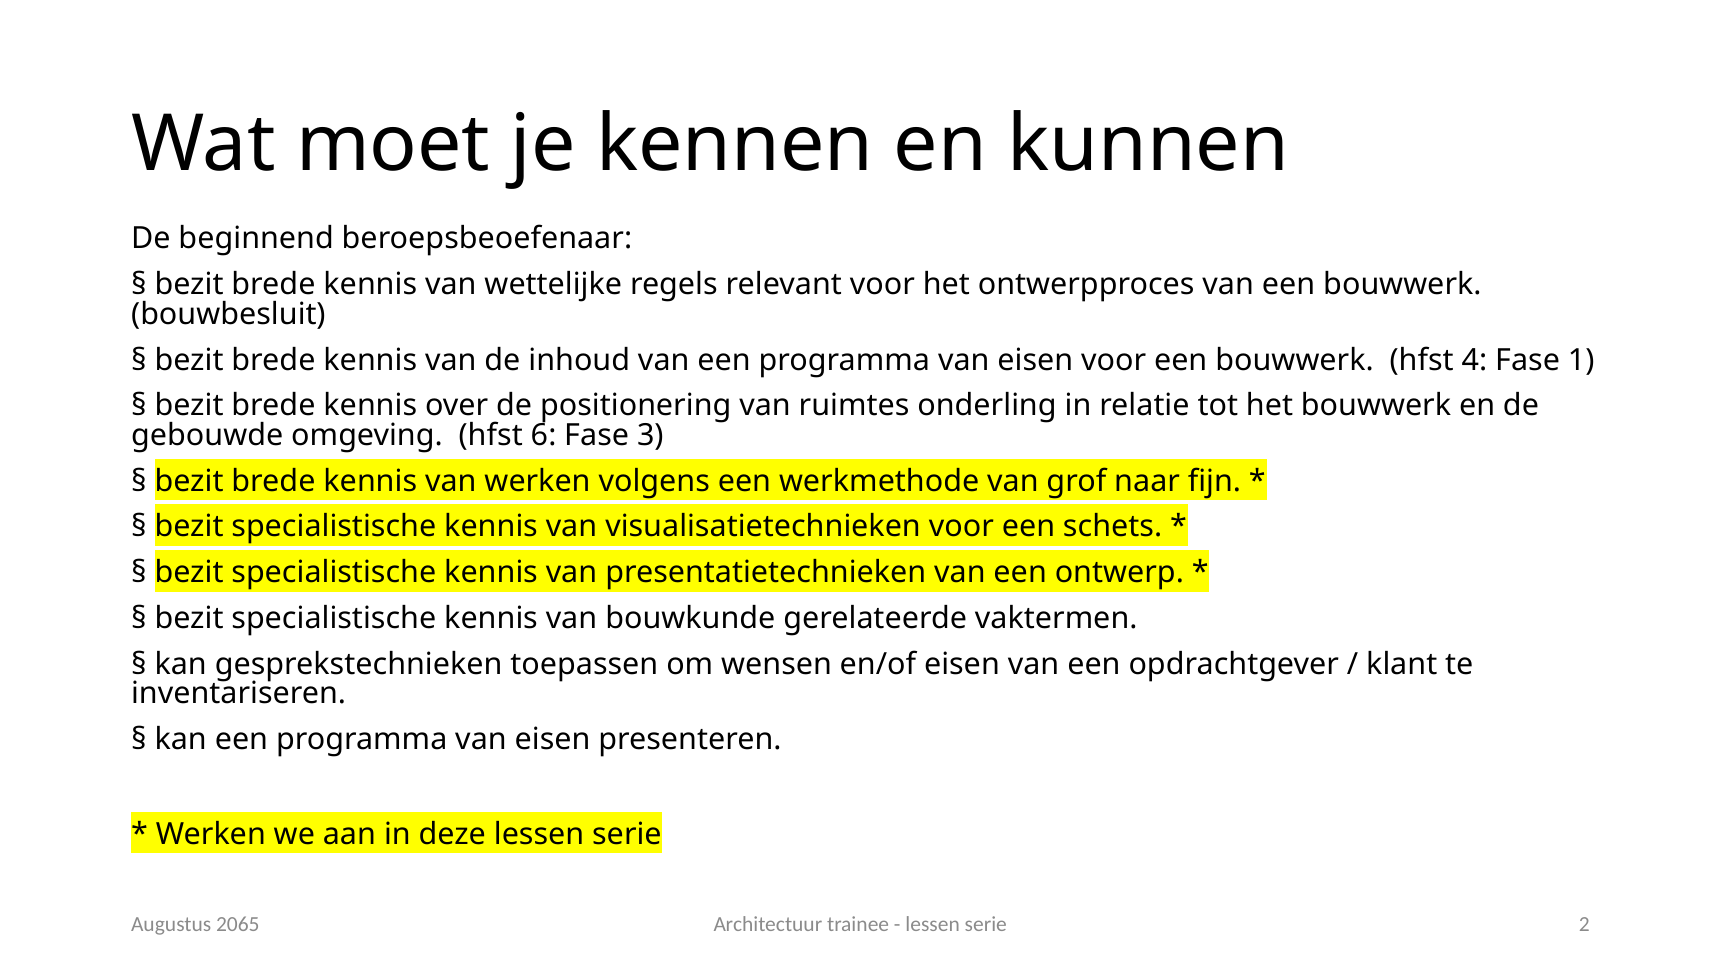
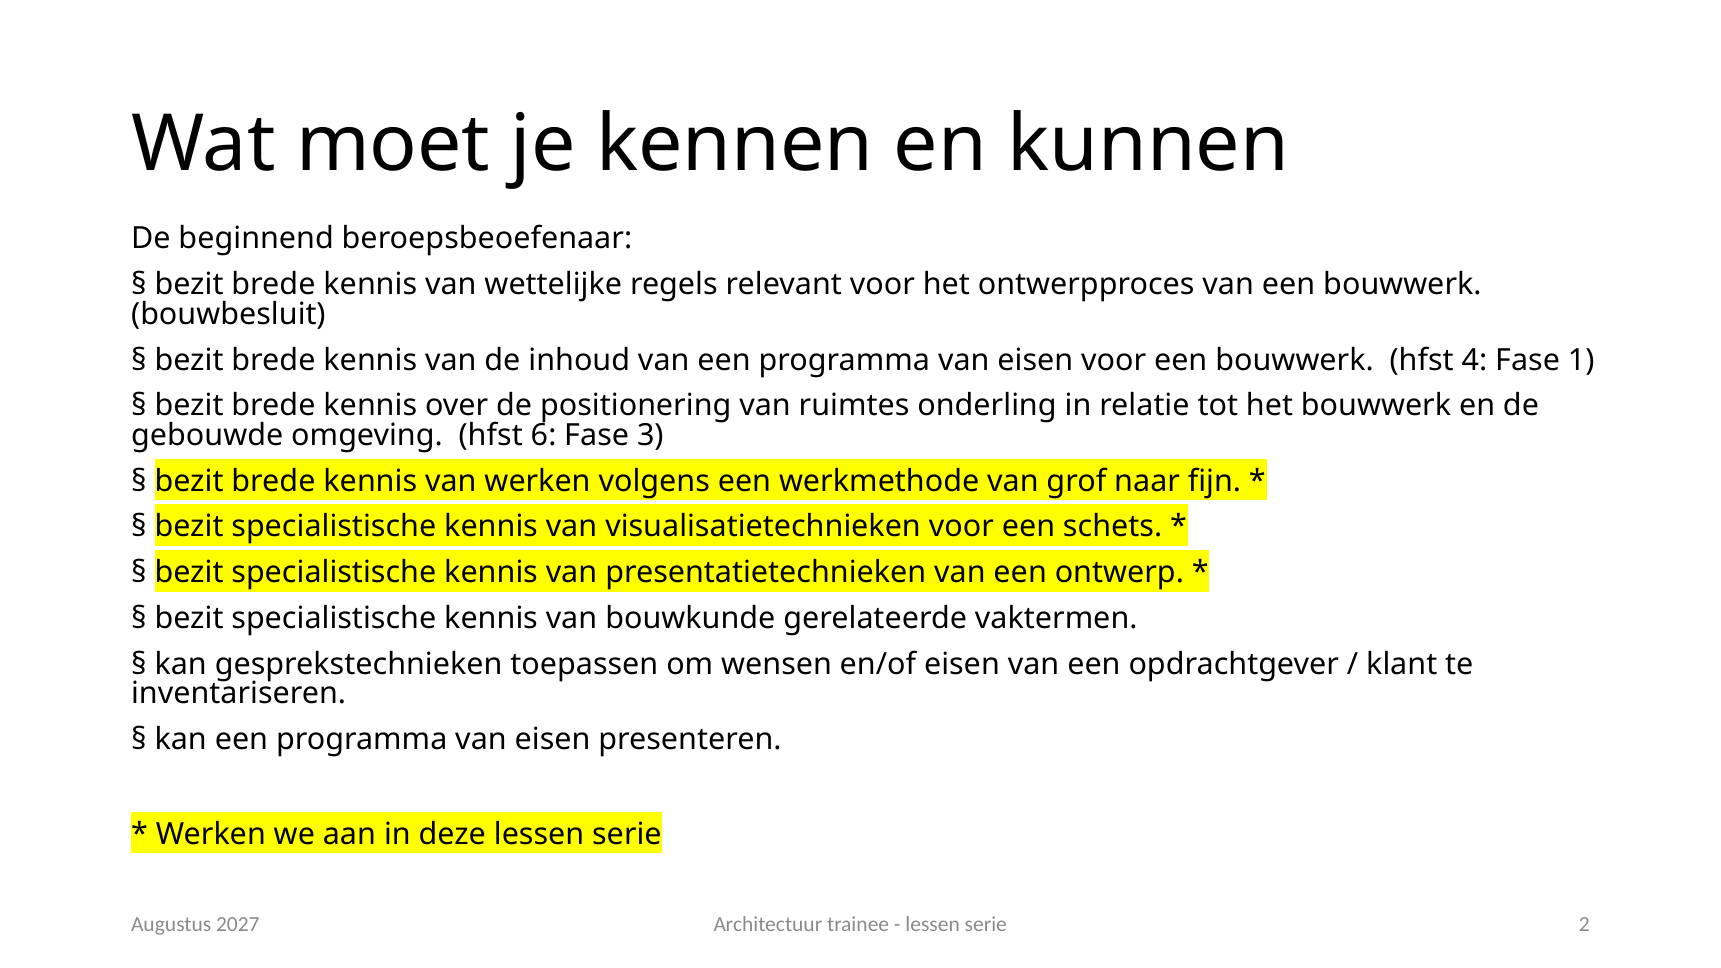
2065: 2065 -> 2027 (238, 924)
